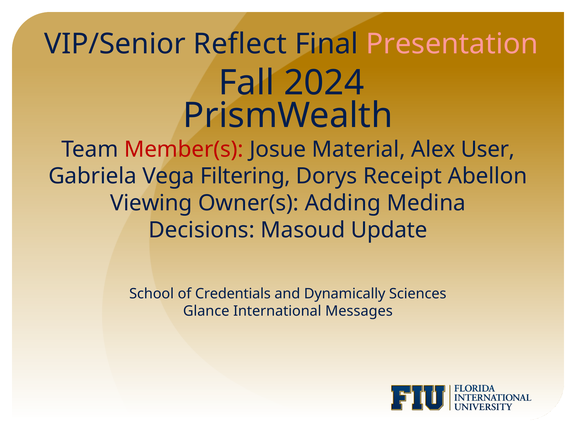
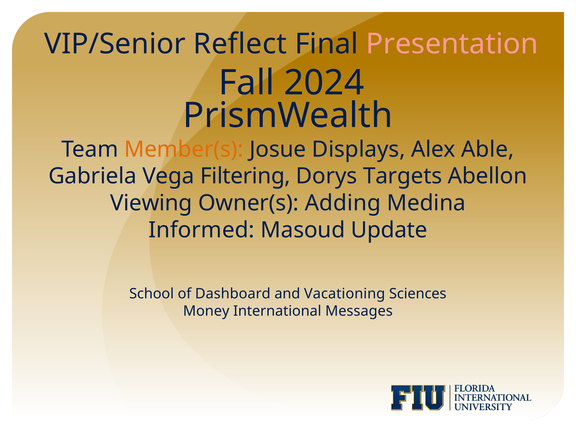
Member(s colour: red -> orange (184, 149)
Material: Material -> Displays (359, 149)
User: User -> Able (488, 149)
Receipt: Receipt -> Targets (403, 176)
Decisions: Decisions -> Informed (202, 230)
Credentials: Credentials -> Dashboard (233, 294)
Dynamically: Dynamically -> Vacationing (345, 294)
Glance: Glance -> Money (206, 311)
